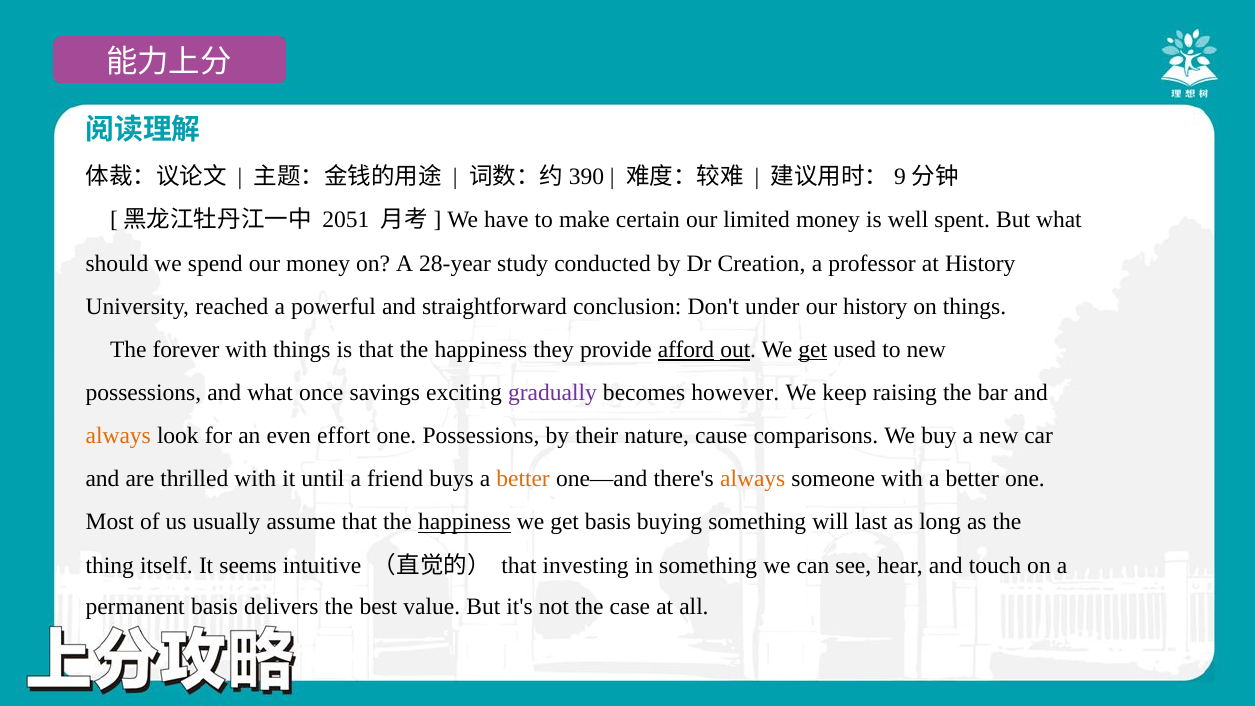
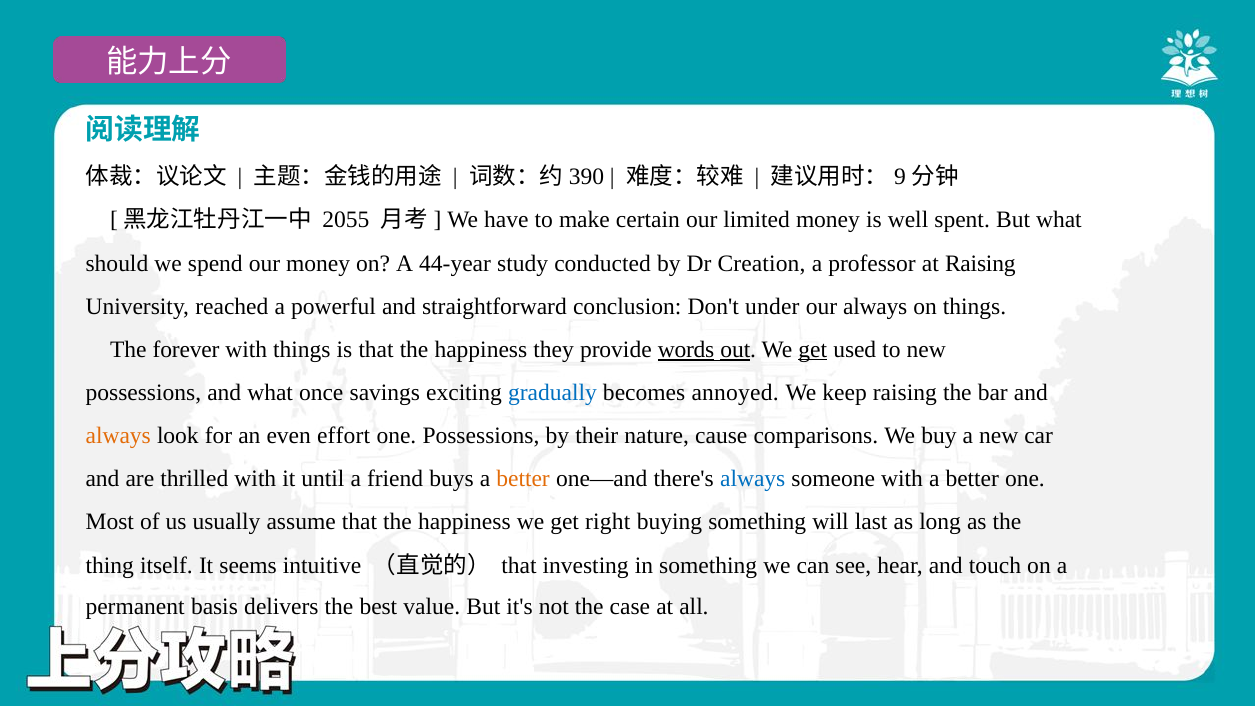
2051: 2051 -> 2055 (346, 220)
28-year: 28-year -> 44-year (455, 263)
at History: History -> Raising (980, 263)
our history: history -> always (875, 306)
afford: afford -> words (686, 350)
gradually colour: purple -> blue (552, 393)
however: however -> annoyed (735, 393)
always colour: orange -> blue (753, 479)
happiness underline: present -> none (464, 522)
get basis: basis -> right (608, 522)
